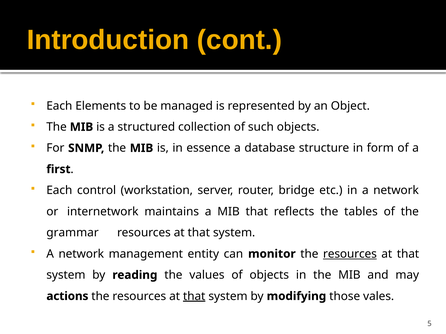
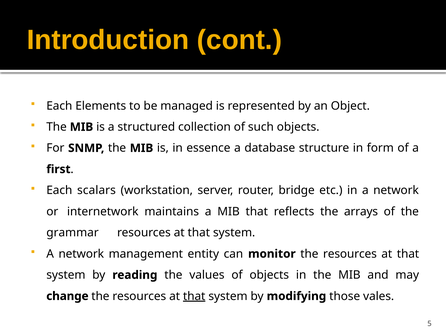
control: control -> scalars (96, 191)
tables: tables -> arrays (361, 212)
resources underline: present -> none (350, 254)
actions: actions -> change (67, 297)
